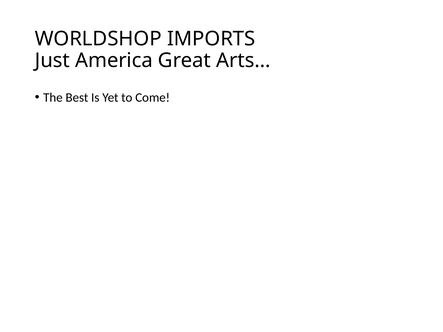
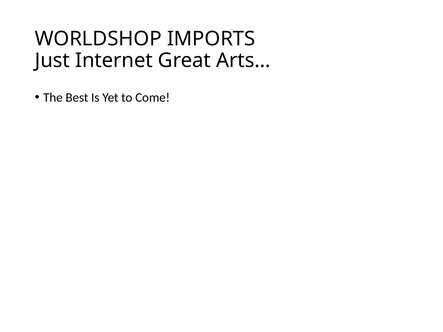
America: America -> Internet (114, 61)
